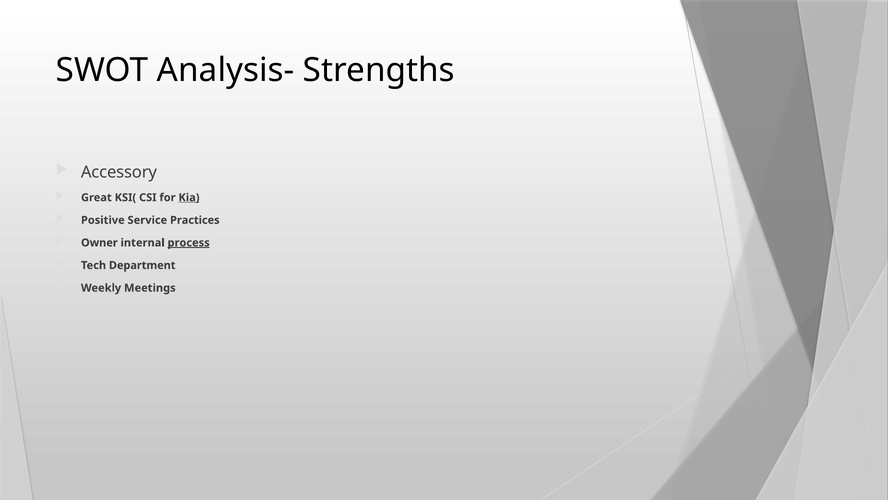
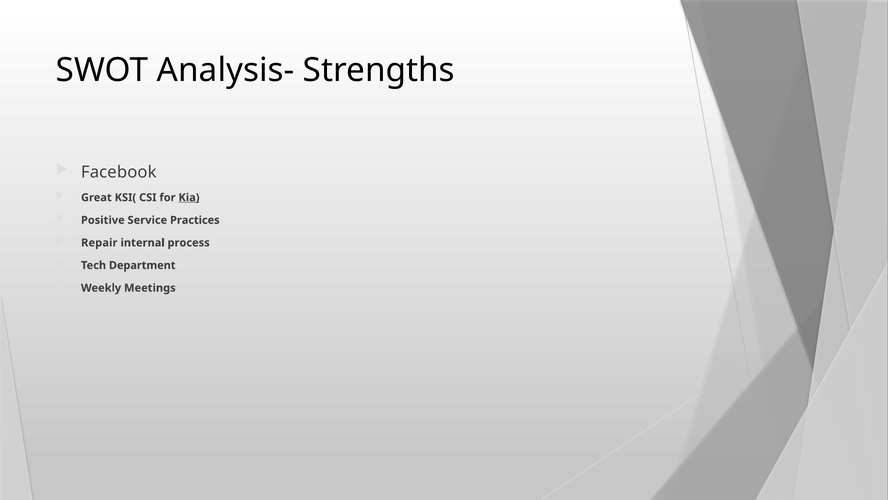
Accessory: Accessory -> Facebook (119, 172)
Owner: Owner -> Repair (99, 243)
process underline: present -> none (189, 243)
